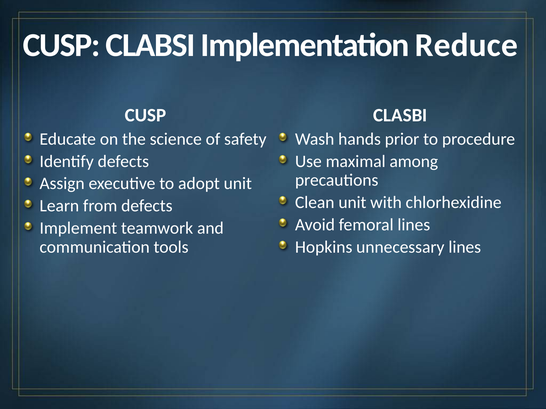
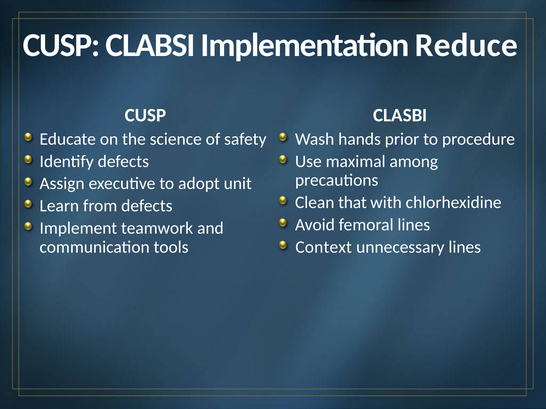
Clean unit: unit -> that (352, 203)
Hopkins: Hopkins -> Context (324, 247)
